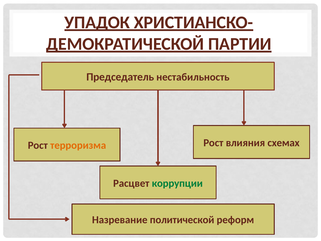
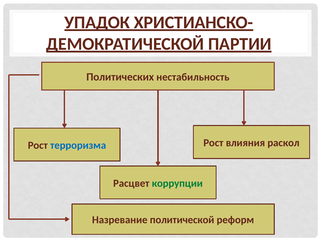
Председатель: Председатель -> Политических (120, 77)
схемах: схемах -> раскол (283, 143)
терроризма colour: orange -> blue (78, 145)
